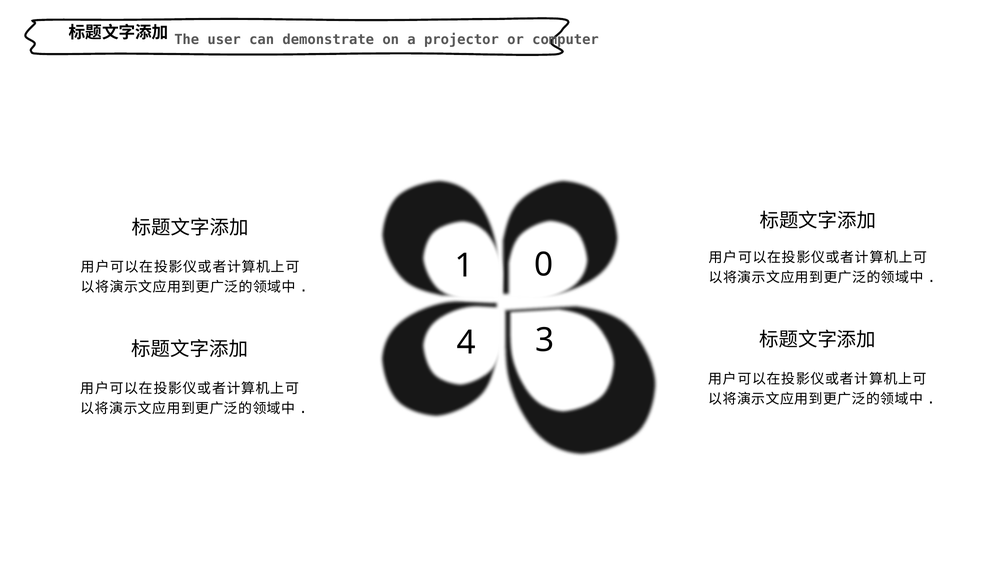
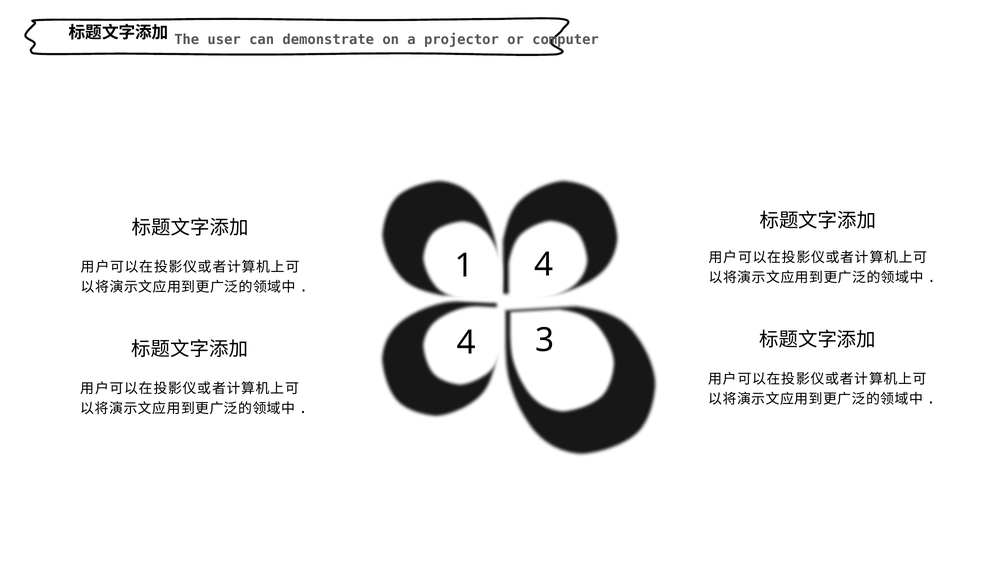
1 0: 0 -> 4 (544, 265)
